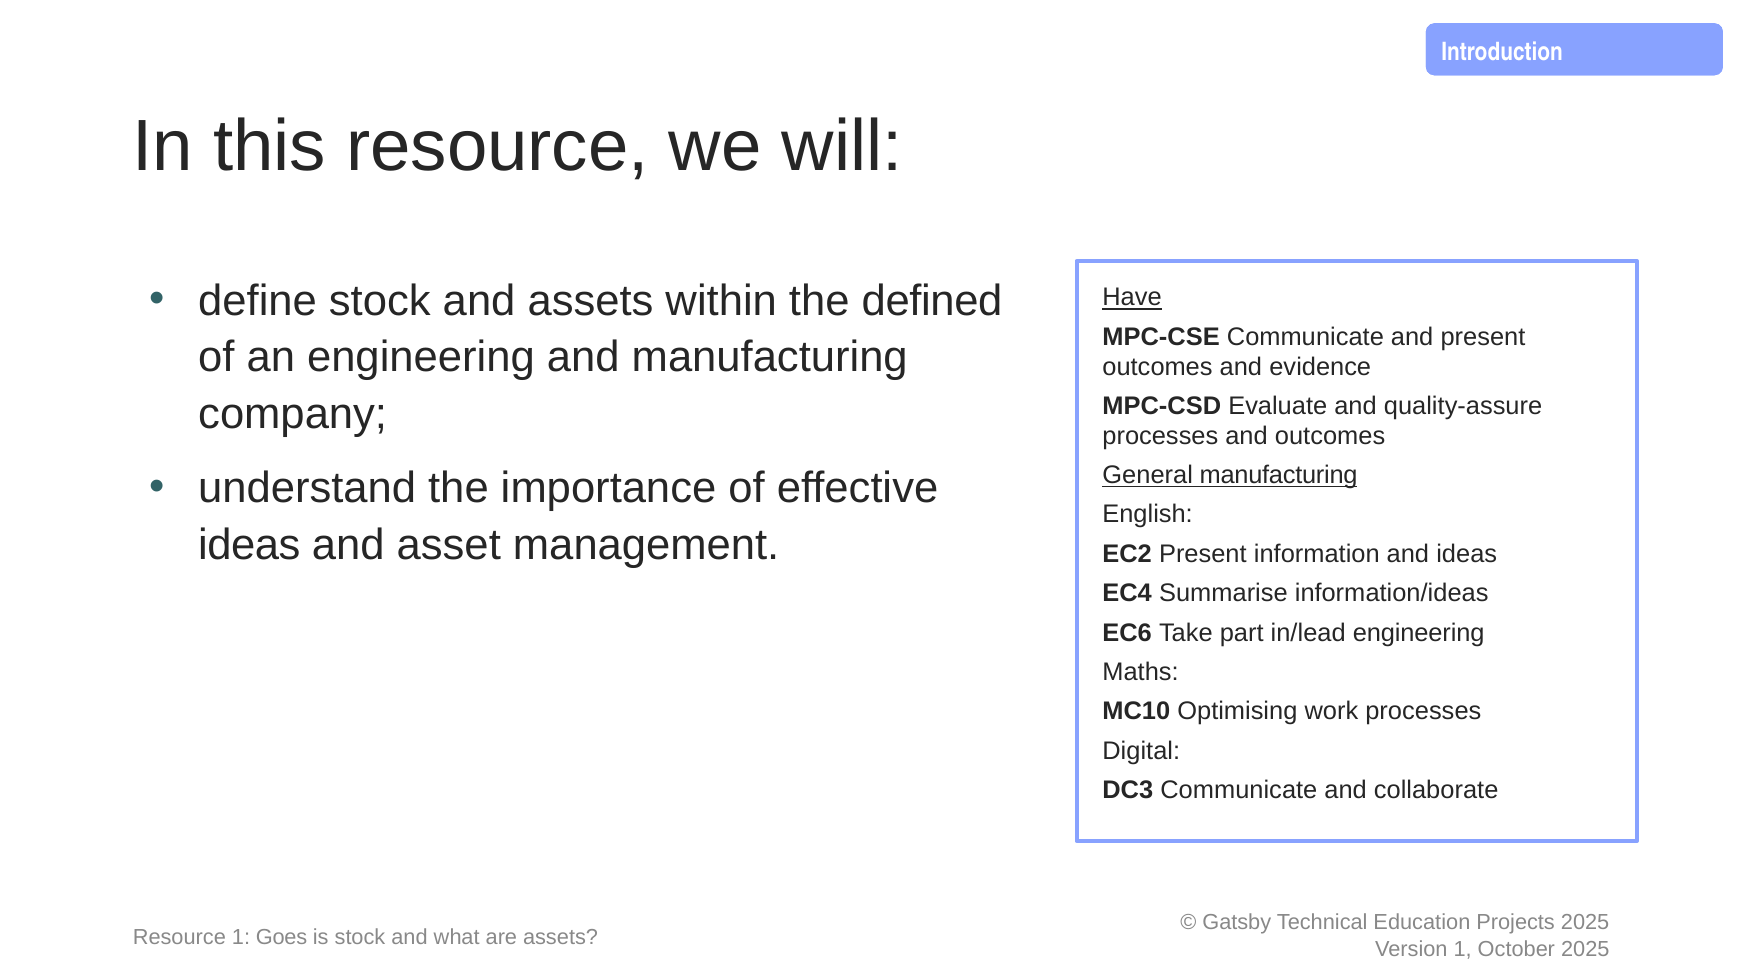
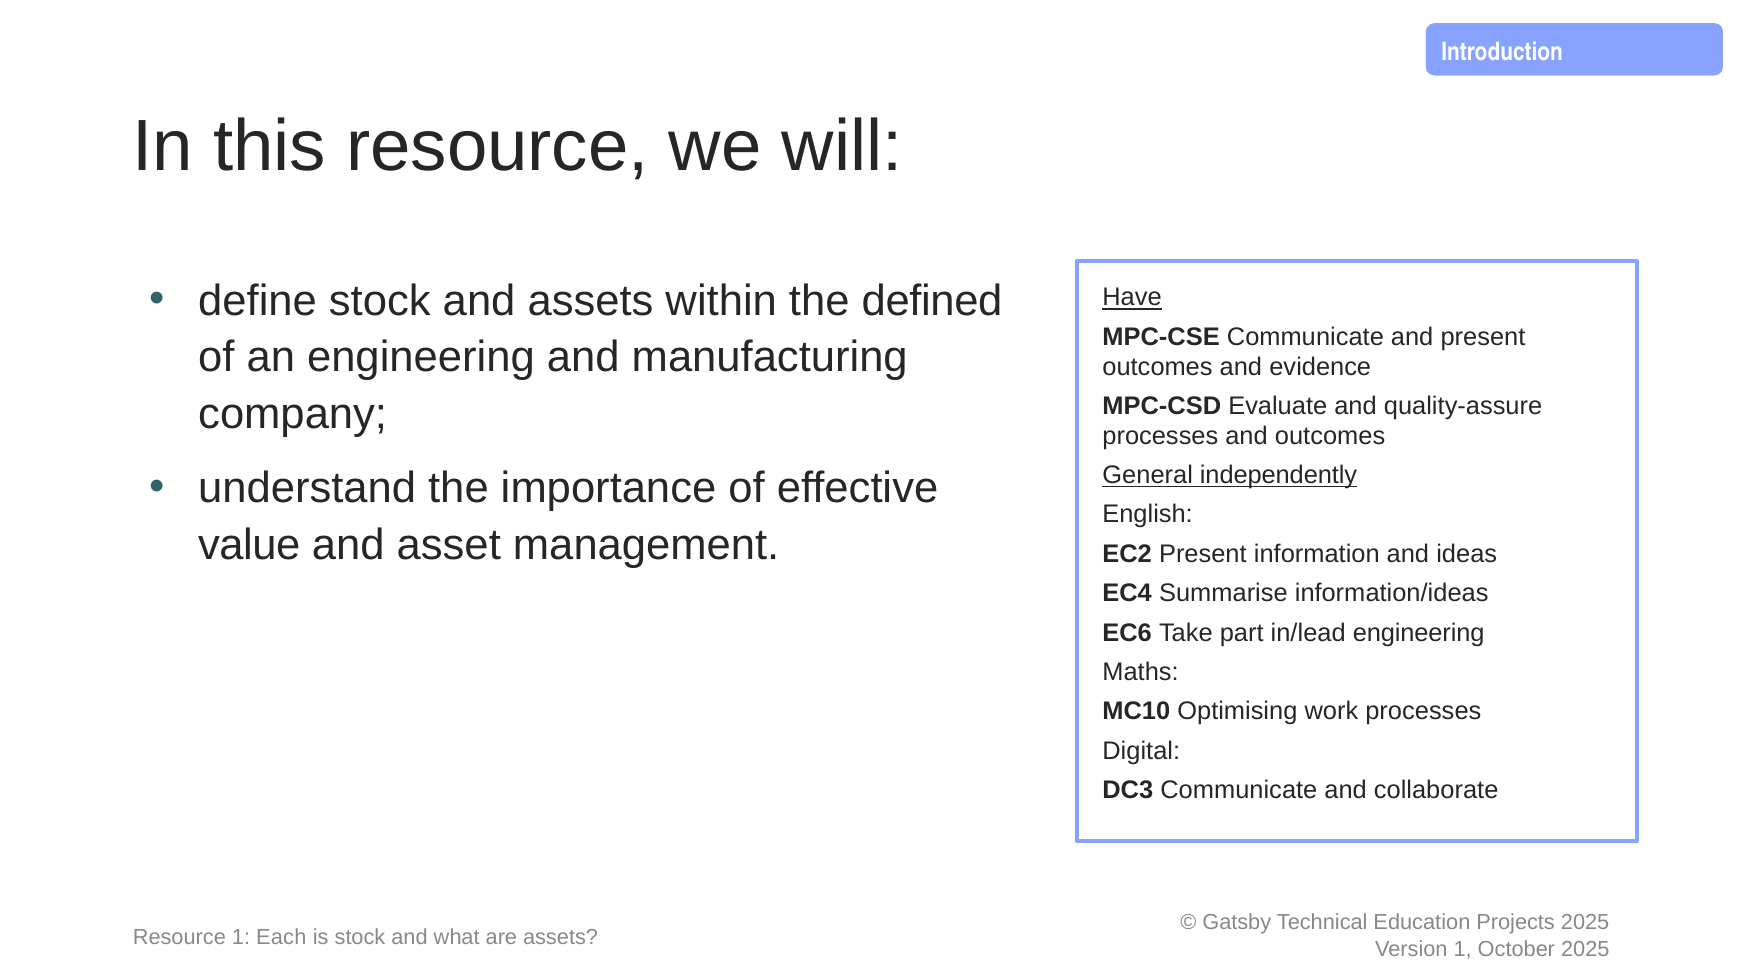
General manufacturing: manufacturing -> independently (1279, 475)
ideas: ideas -> value (249, 545)
Goes: Goes -> Each (281, 937)
